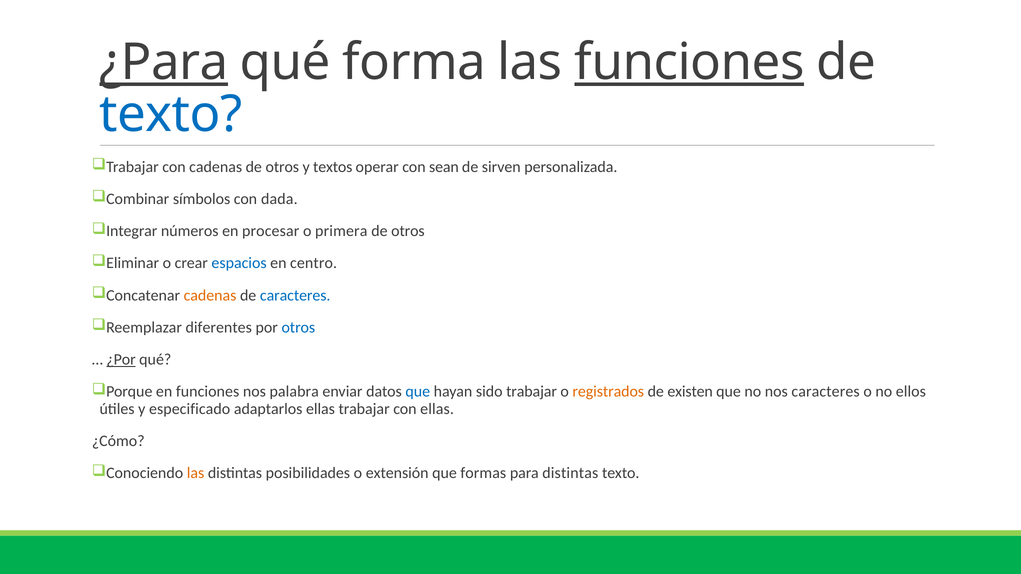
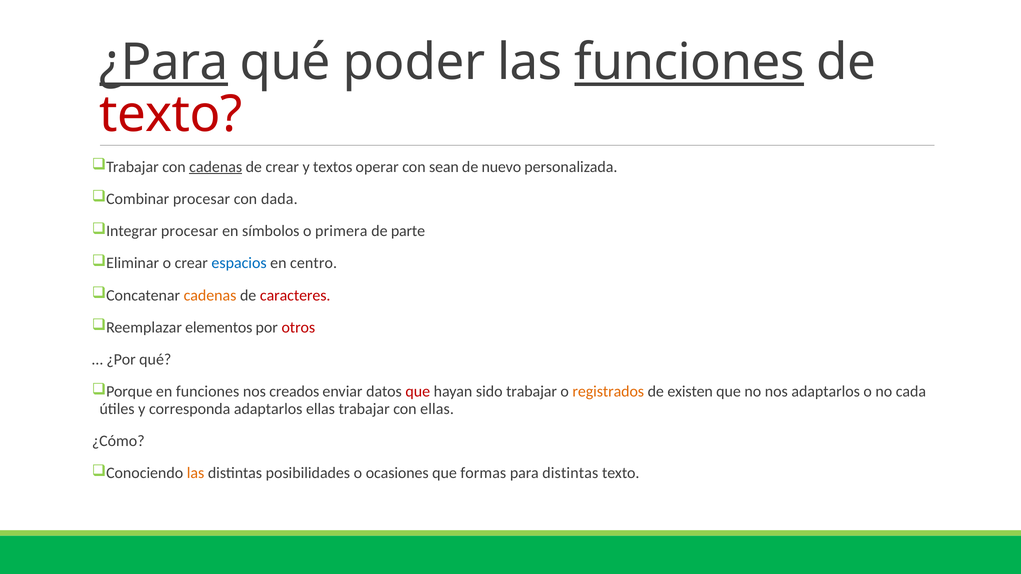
forma: forma -> poder (414, 62)
texto colour: blue -> red (171, 114)
cadenas underline: none -> present (216, 167)
otros: otros -> crear (282, 167)
sirven: sirven -> nuevo (501, 167)
símbolos: símbolos -> procesar (202, 199)
números: números -> procesar (190, 231)
procesar: procesar -> símbolos (271, 231)
otros: otros -> parte (408, 231)
caracteres colour: blue -> red (295, 295)
diferentes: diferentes -> elementos (219, 328)
otros colour: blue -> red (298, 328)
¿Por underline: present -> none (121, 360)
palabra: palabra -> creados (294, 392)
que colour: blue -> red (418, 392)
nos caracteres: caracteres -> adaptarlos (826, 392)
ellos: ellos -> cada (911, 392)
especificado: especificado -> corresponda (190, 409)
extensión: extensión -> ocasiones (397, 473)
